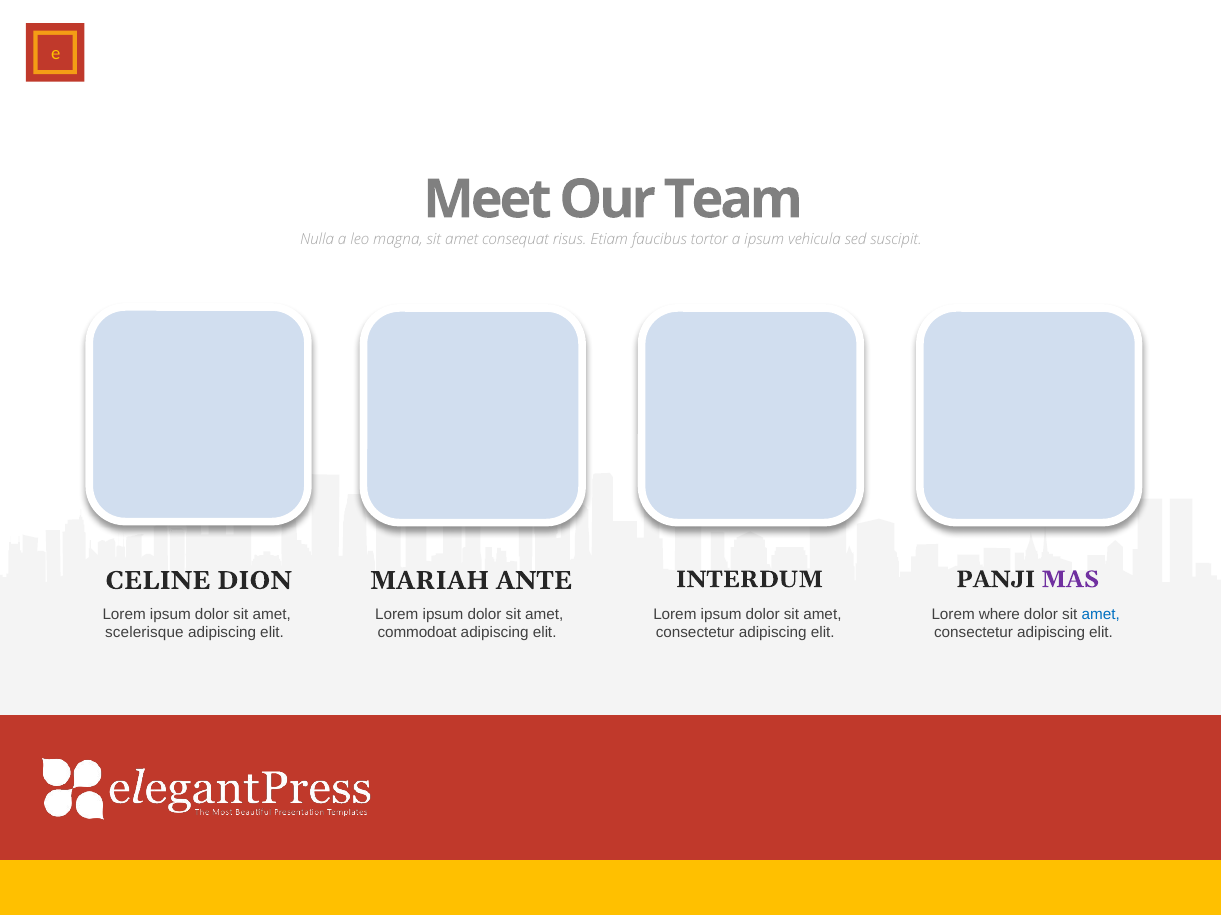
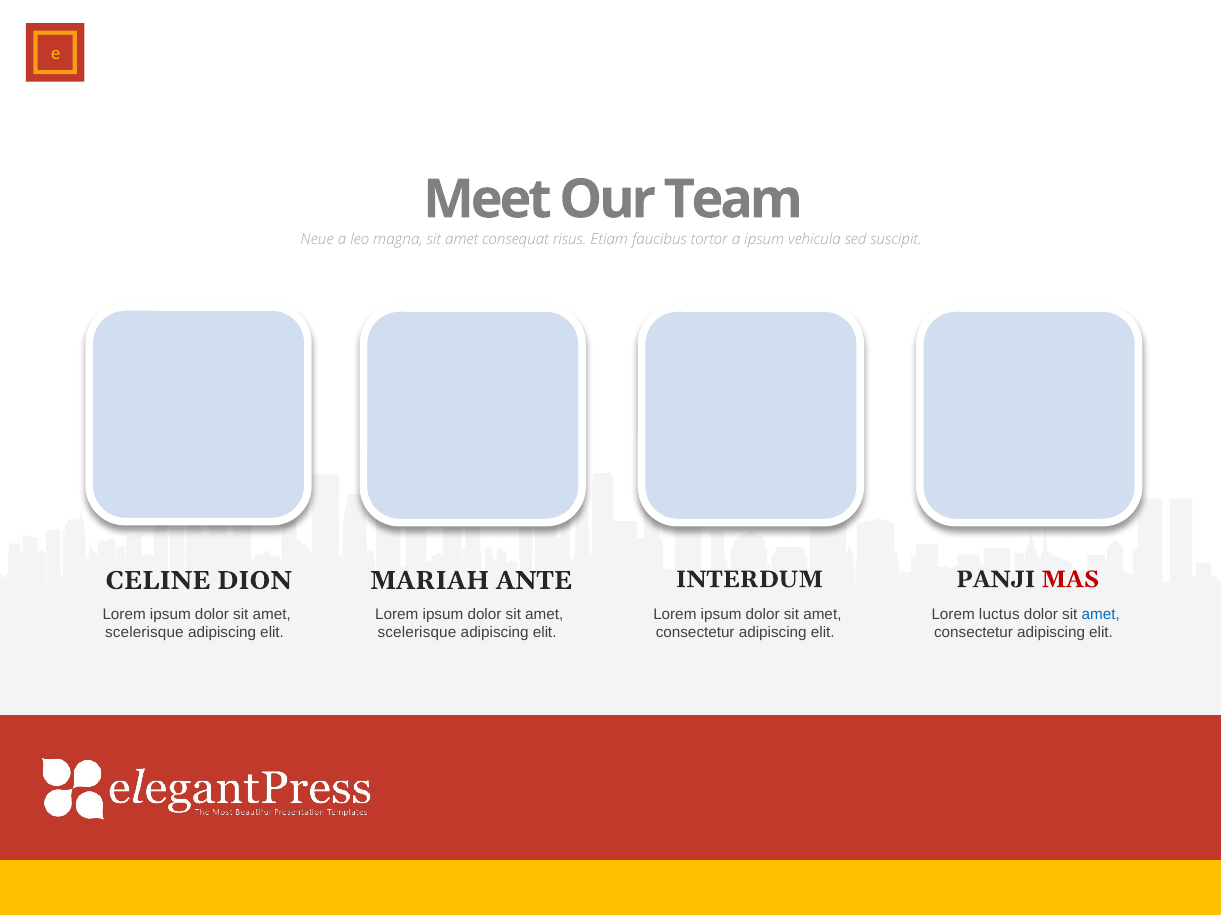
Nulla: Nulla -> Neue (317, 239)
MAS colour: purple -> red (1070, 580)
where: where -> luctus (999, 615)
commodoat: commodoat -> scelerisque (417, 633)
